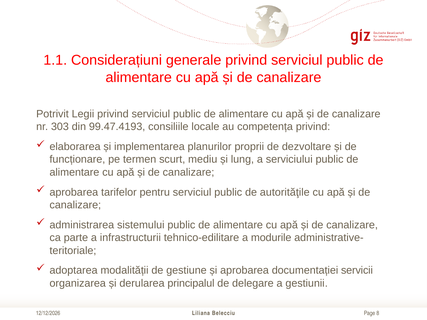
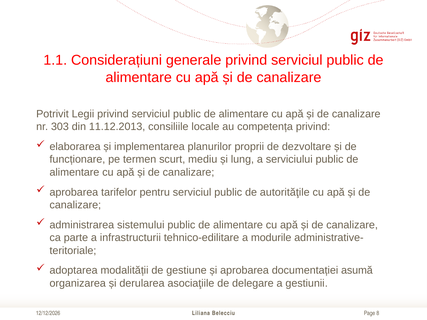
99.47.4193: 99.47.4193 -> 11.12.2013 (117, 127)
servicii: servicii -> asumă (357, 271)
principalul: principalul -> asociaţiile (191, 283)
